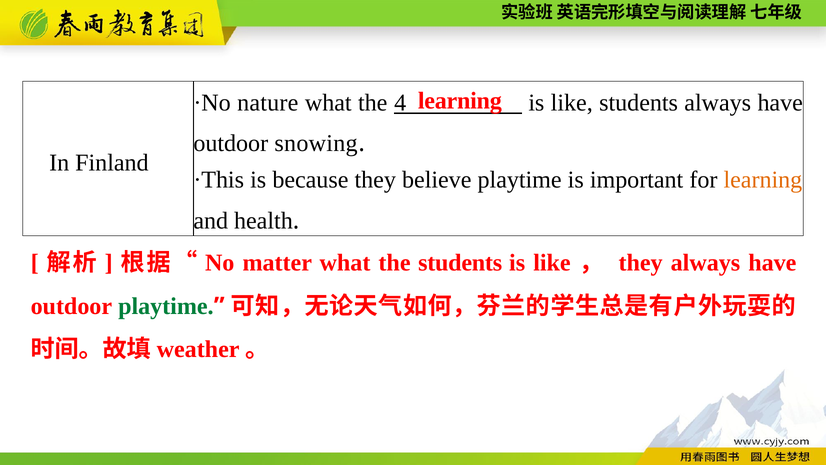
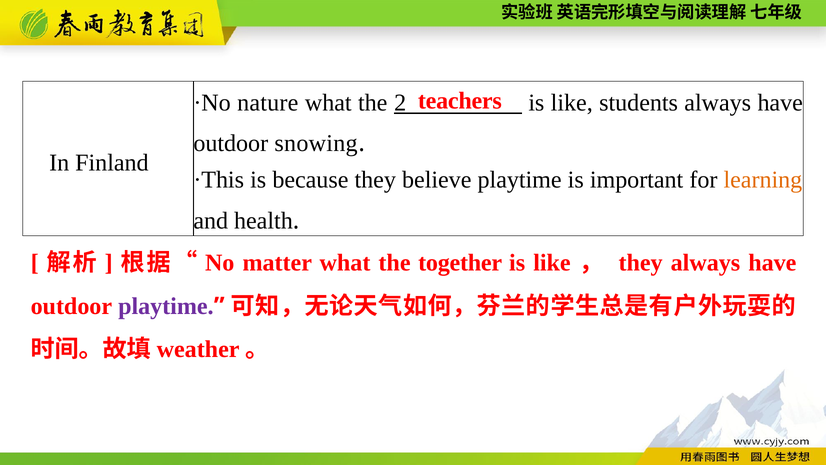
learning: learning -> teachers (460, 101)
4: 4 -> 2 (400, 103)
the students: students -> together (460, 262)
playtime colour: green -> purple (166, 306)
